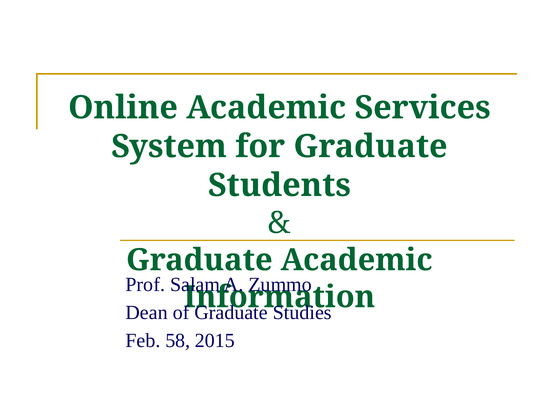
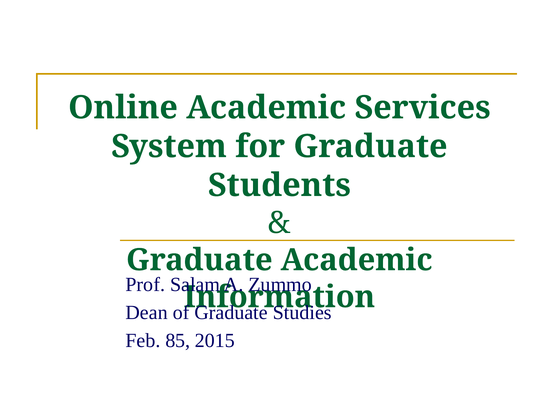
58: 58 -> 85 (178, 340)
